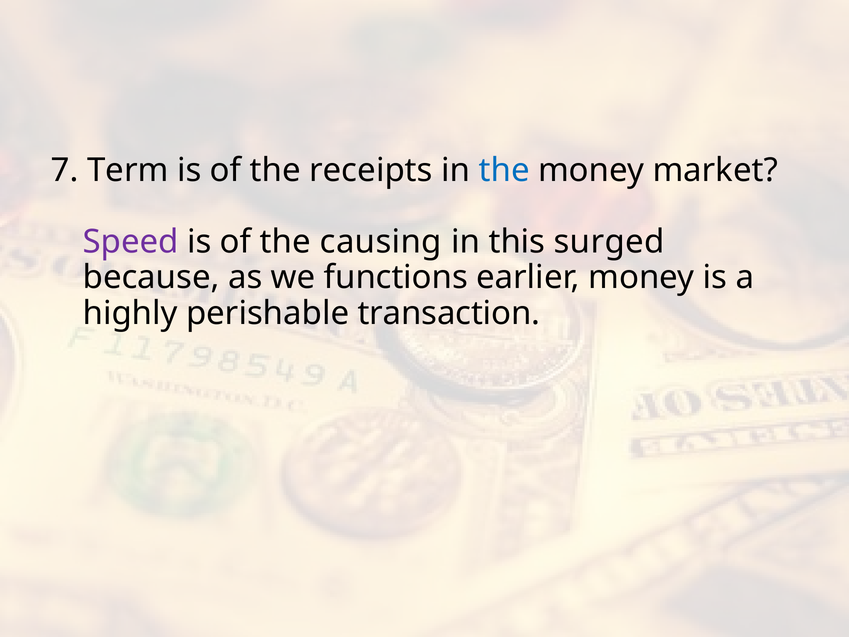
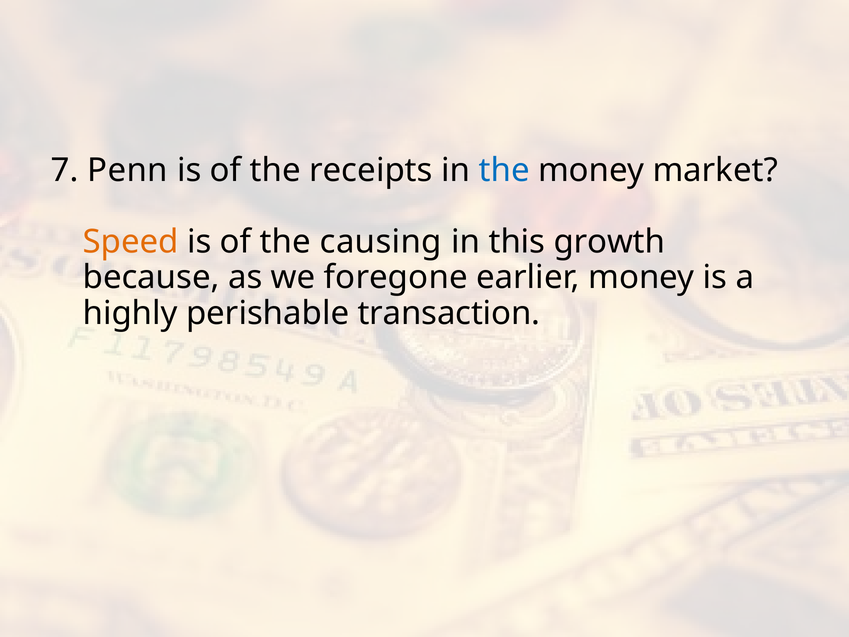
Term: Term -> Penn (128, 170)
Speed colour: purple -> orange (131, 242)
surged: surged -> growth (609, 242)
functions: functions -> foregone (396, 277)
